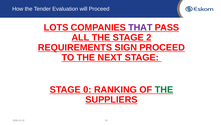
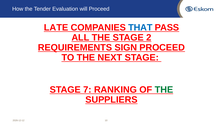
LOTS: LOTS -> LATE (56, 27)
THAT colour: purple -> blue (140, 27)
0: 0 -> 7 (87, 89)
